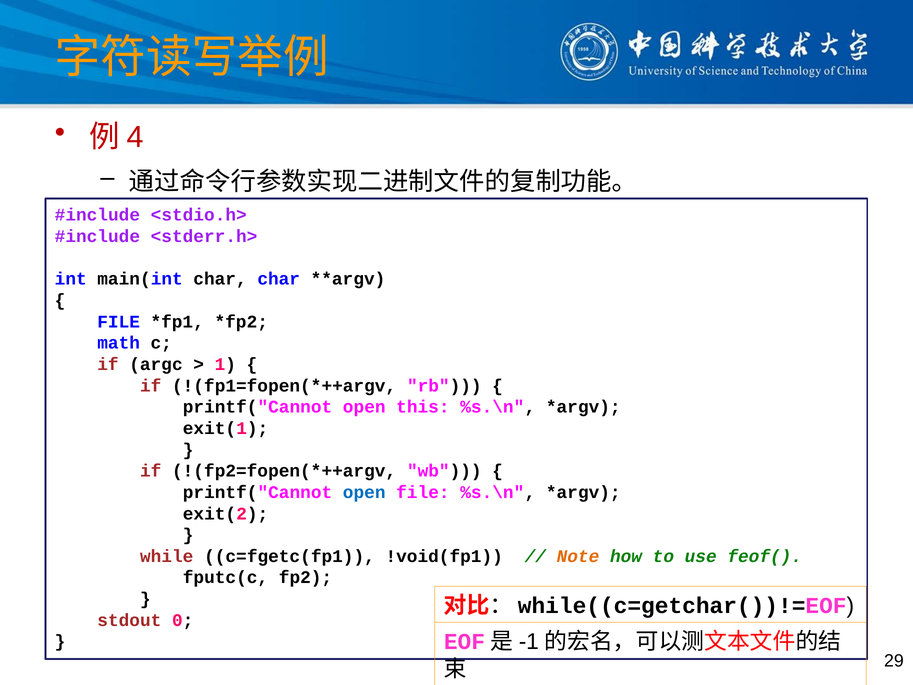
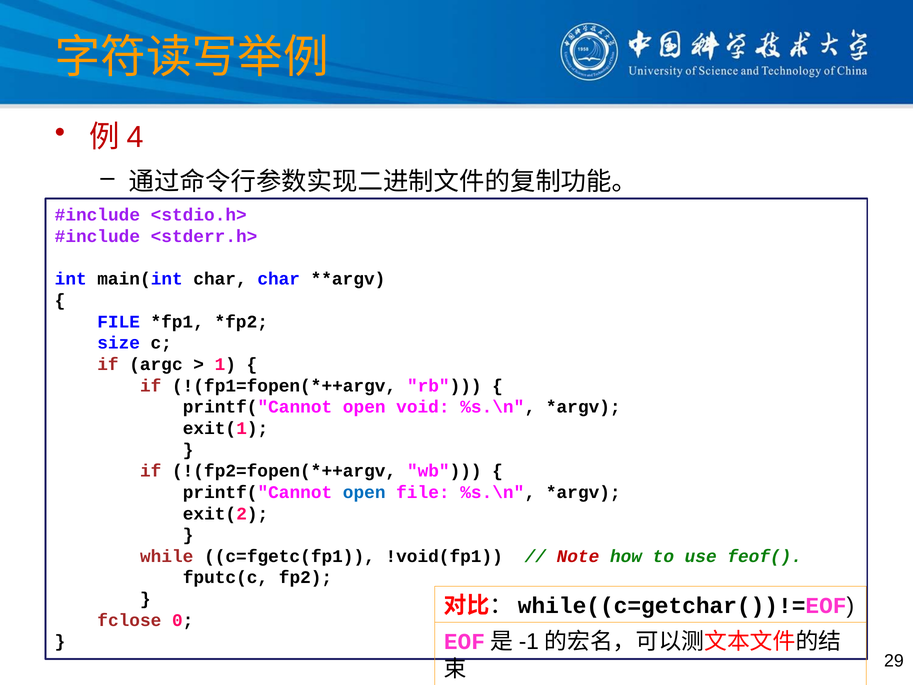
math: math -> size (119, 343)
this: this -> void (423, 407)
Note colour: orange -> red (578, 556)
stdout: stdout -> fclose (129, 620)
